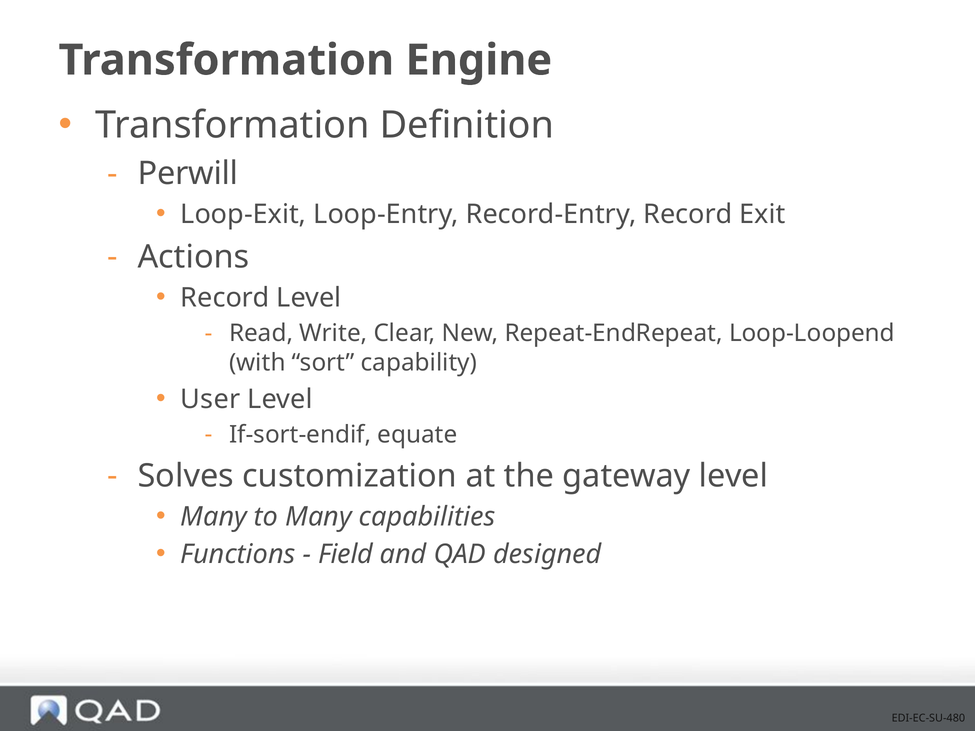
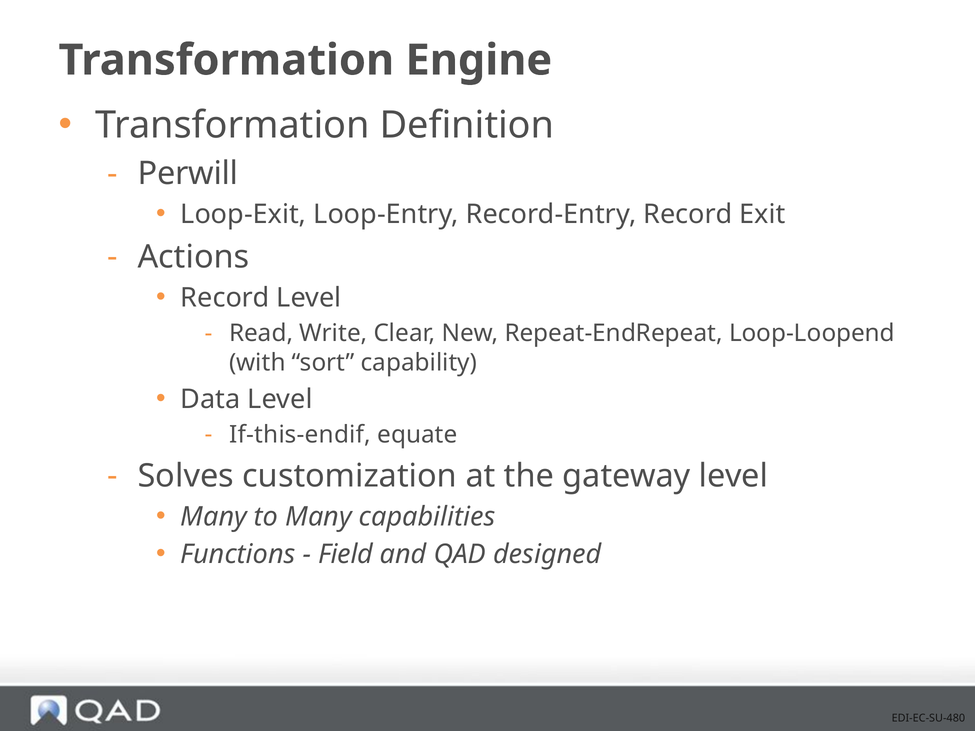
User: User -> Data (210, 399)
If-sort-endif: If-sort-endif -> If-this-endif (300, 435)
